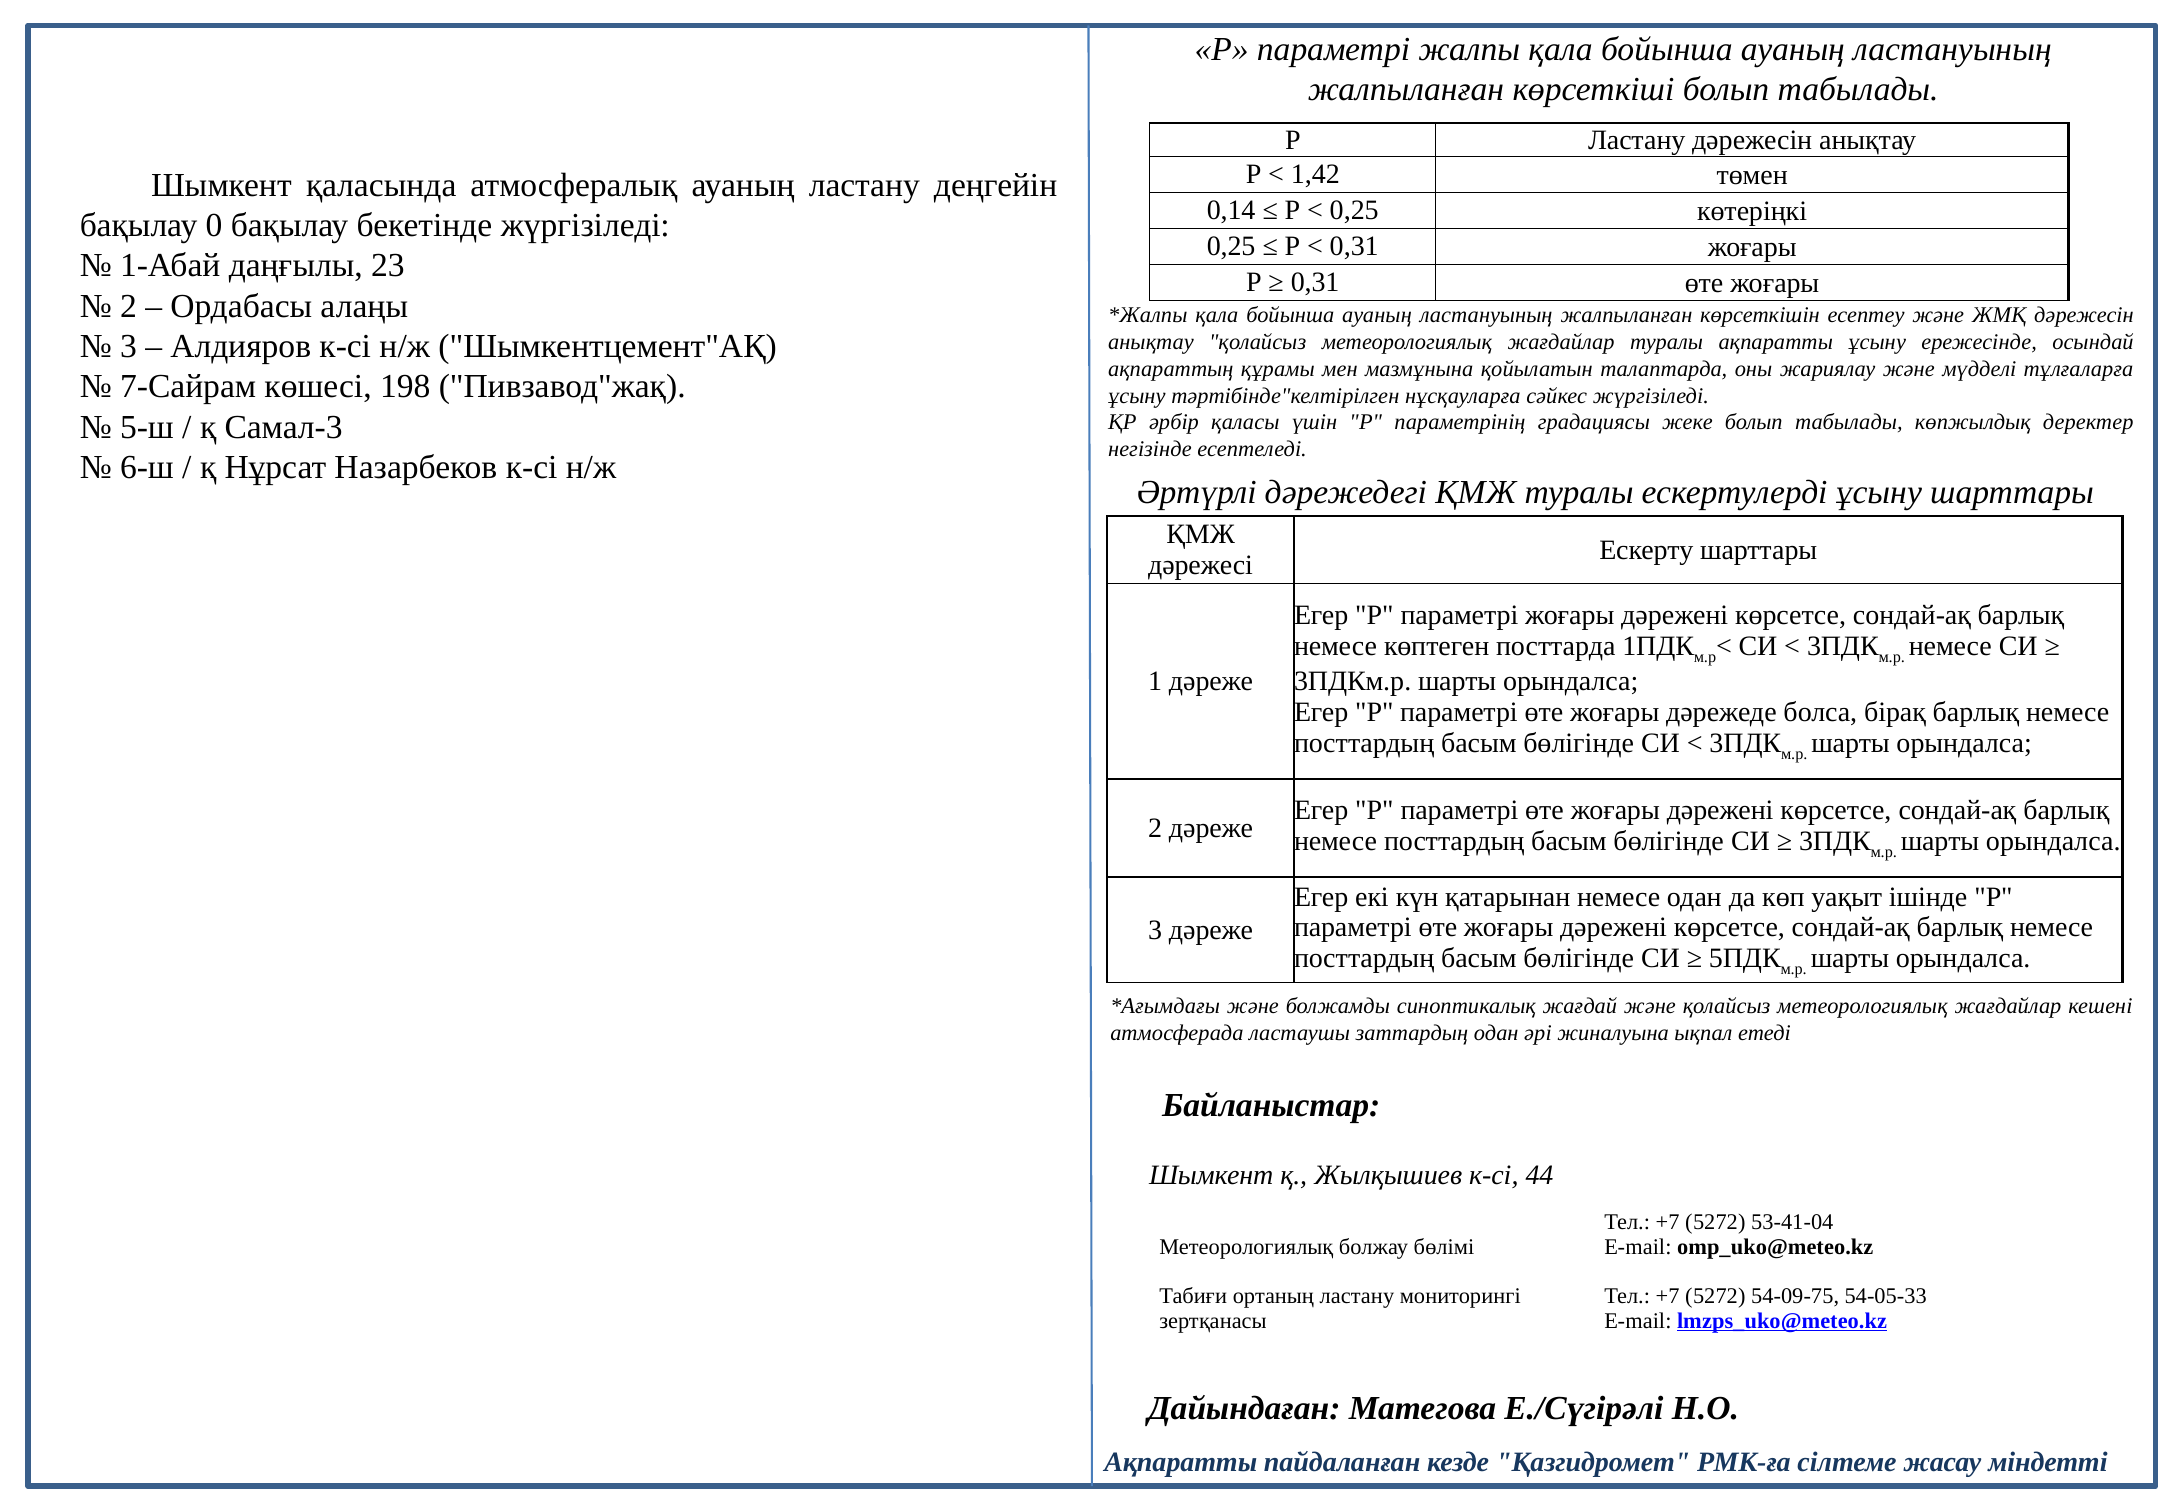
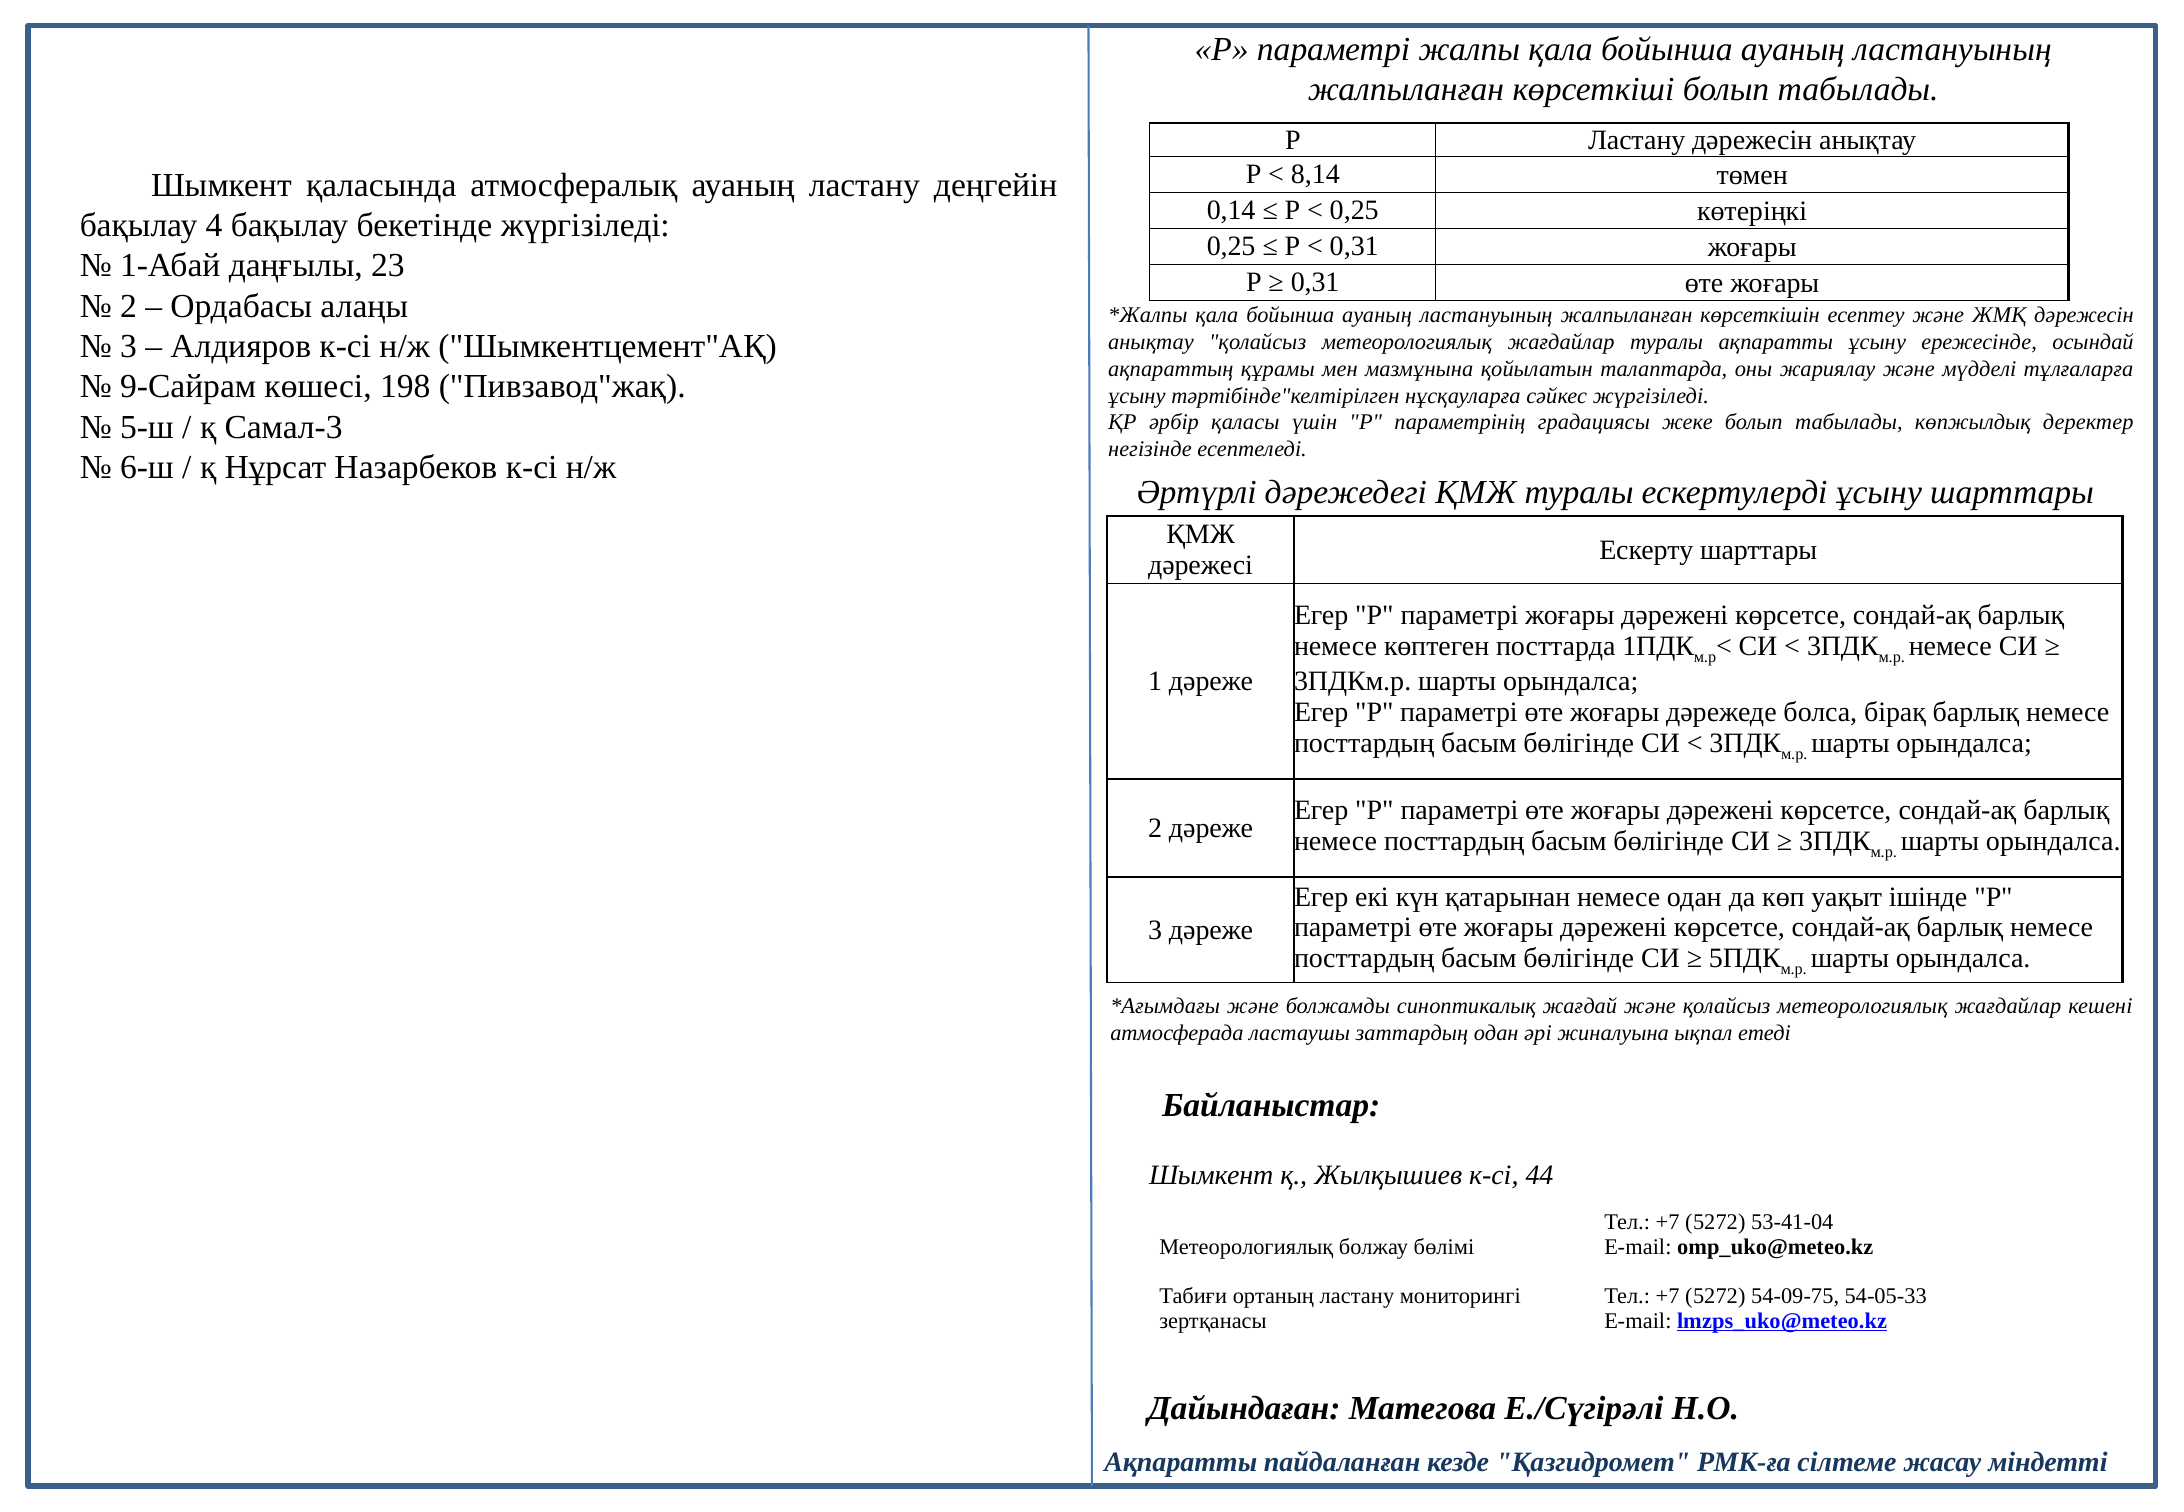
1,42: 1,42 -> 8,14 (1315, 174)
0: 0 -> 4 (214, 225)
7-Сайрам: 7-Сайрам -> 9-Сайрам (188, 387)
